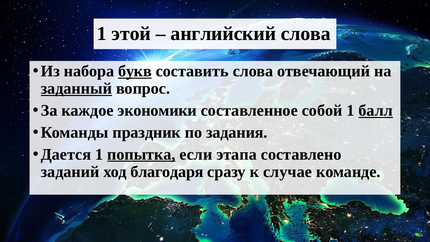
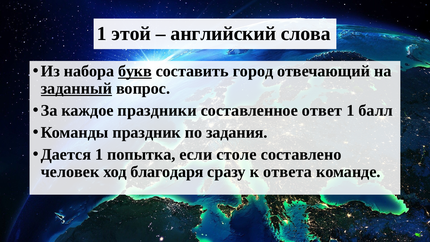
составить слова: слова -> город (253, 71)
экономики: экономики -> праздники (157, 110)
собой: собой -> ответ (322, 110)
балл underline: present -> none (376, 110)
попытка underline: present -> none (141, 154)
этапа: этапа -> столе (237, 154)
заданий: заданий -> человек (70, 172)
случае: случае -> ответа (288, 172)
